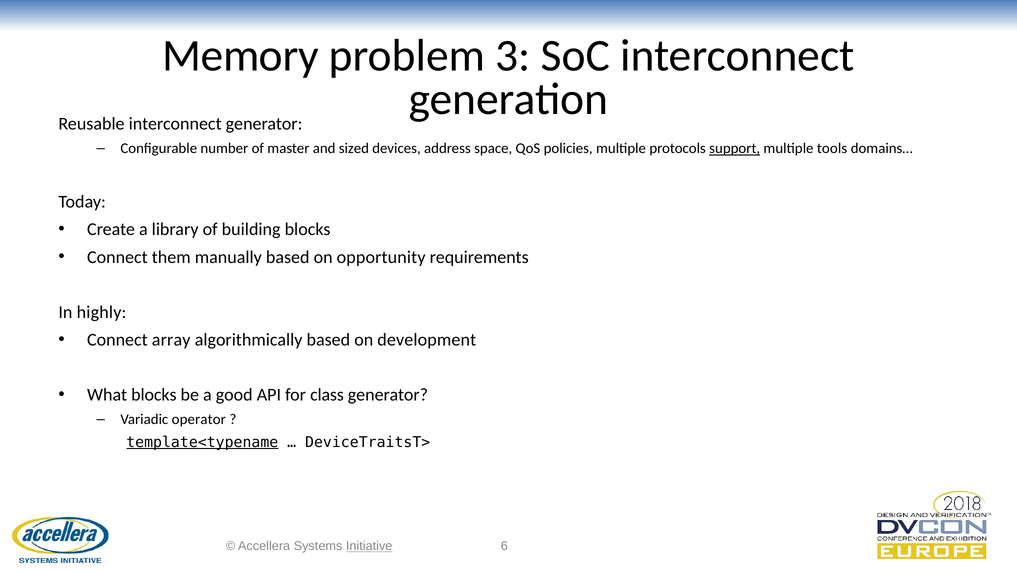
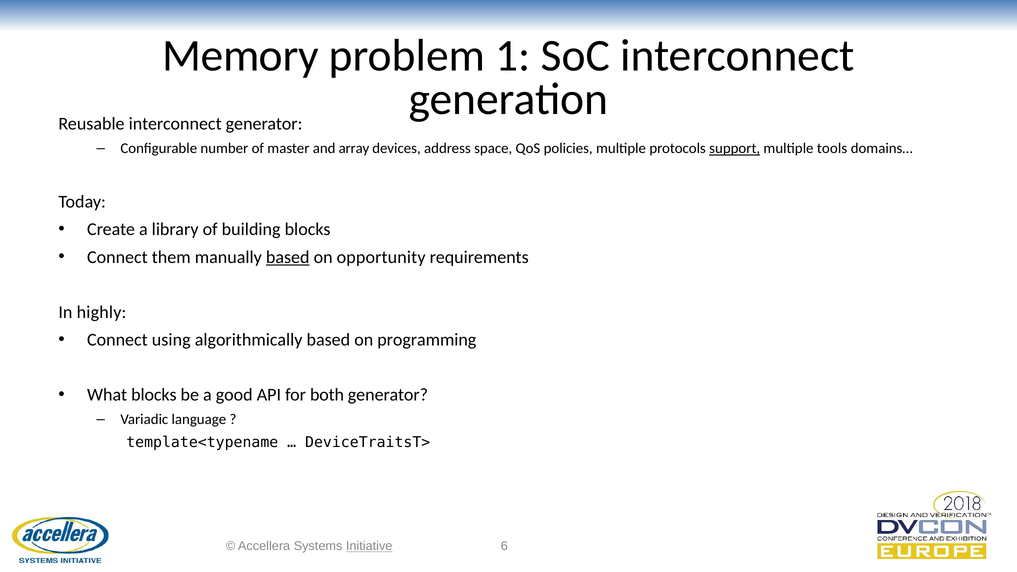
3: 3 -> 1 (513, 56)
sized: sized -> array (354, 148)
based underline: none -> present (288, 257)
array: array -> using (171, 340)
development: development -> programming (427, 340)
class: class -> both (327, 395)
operator: operator -> language (199, 419)
template<typename underline: present -> none (202, 442)
